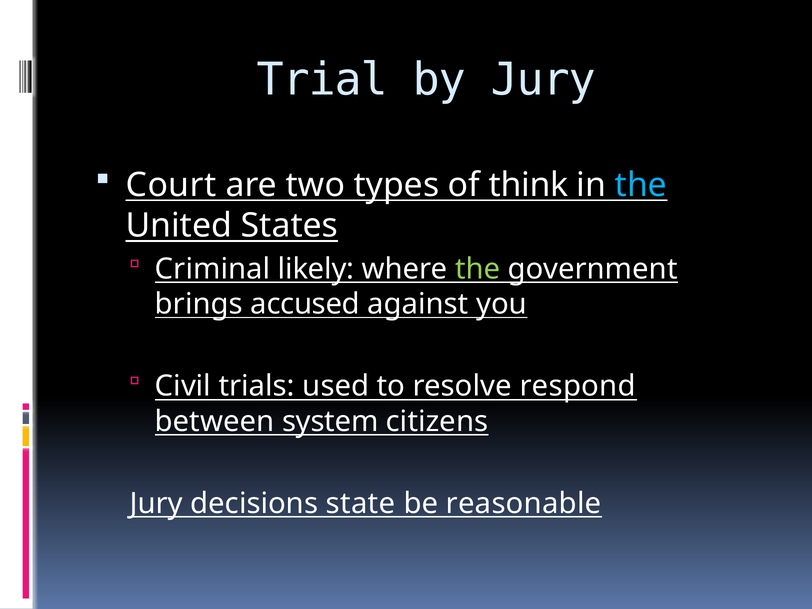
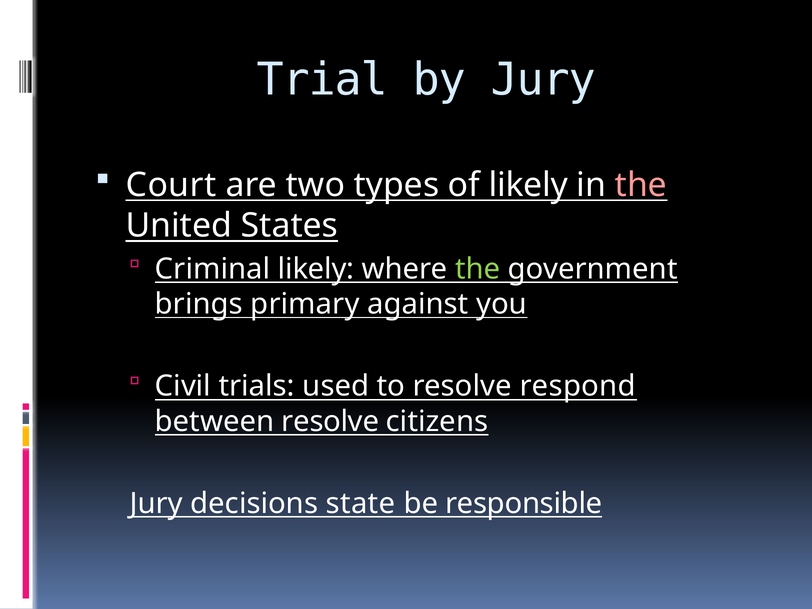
of think: think -> likely (528, 185)
the colour: light blue -> pink (641, 185)
accused: accused -> primary (305, 304)
between system: system -> resolve (330, 421)
reasonable: reasonable -> responsible (524, 503)
